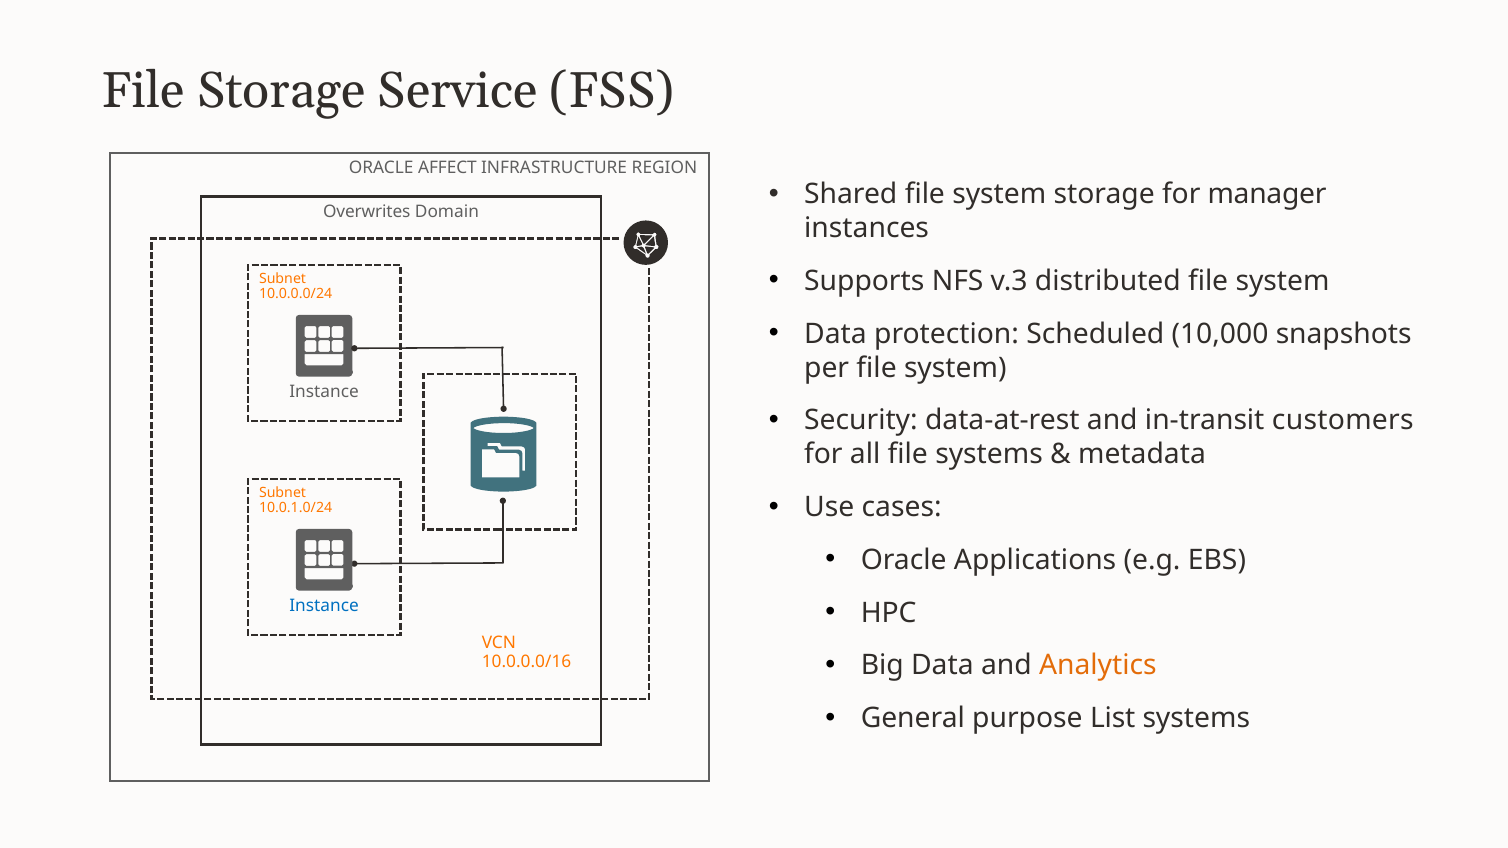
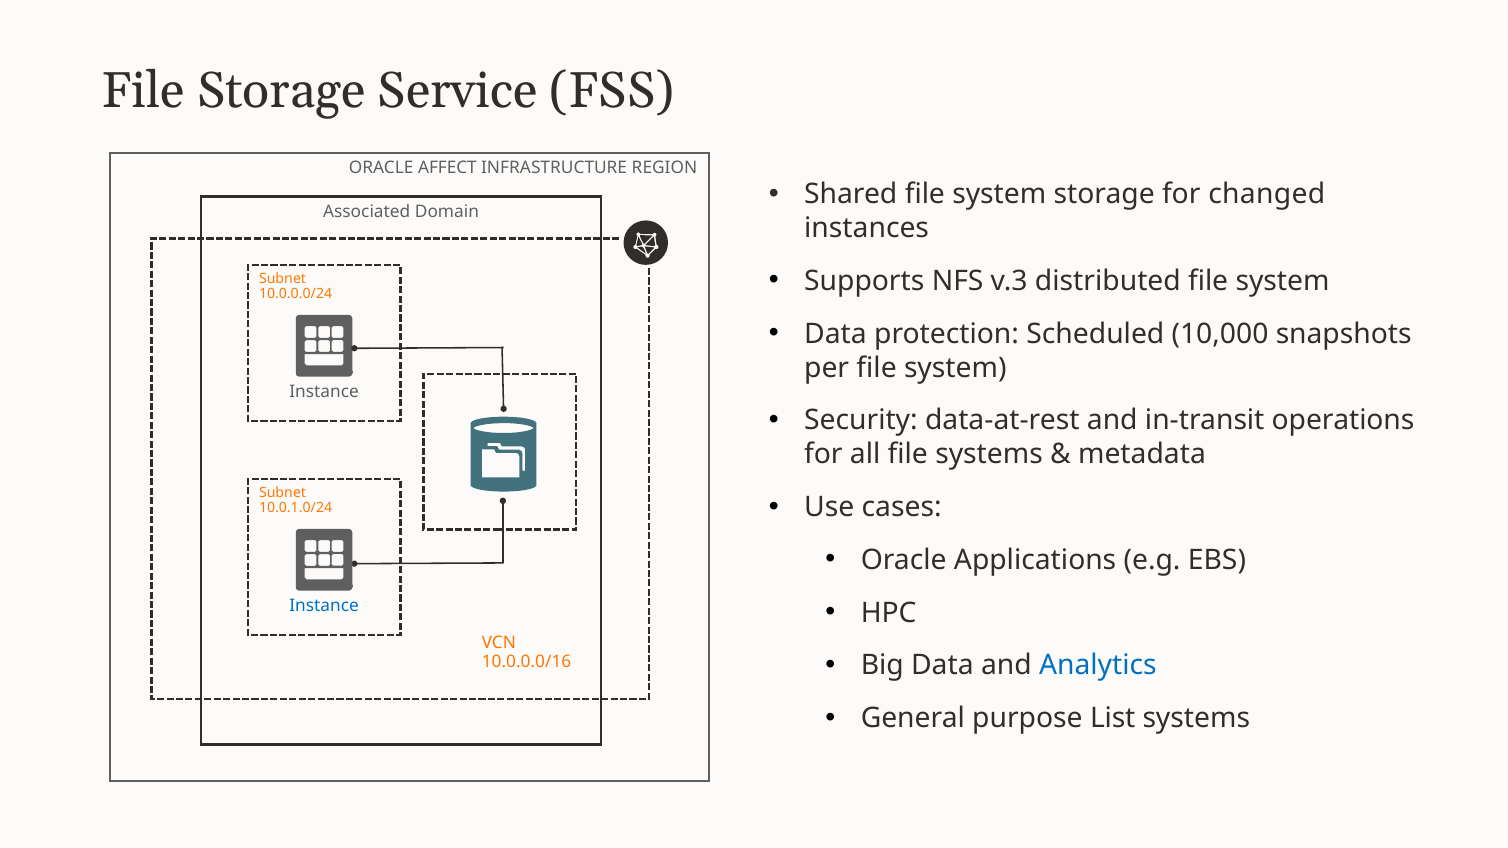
manager: manager -> changed (1267, 194)
Overwrites: Overwrites -> Associated (367, 212)
customers: customers -> operations (1343, 421)
Analytics colour: orange -> blue (1098, 666)
